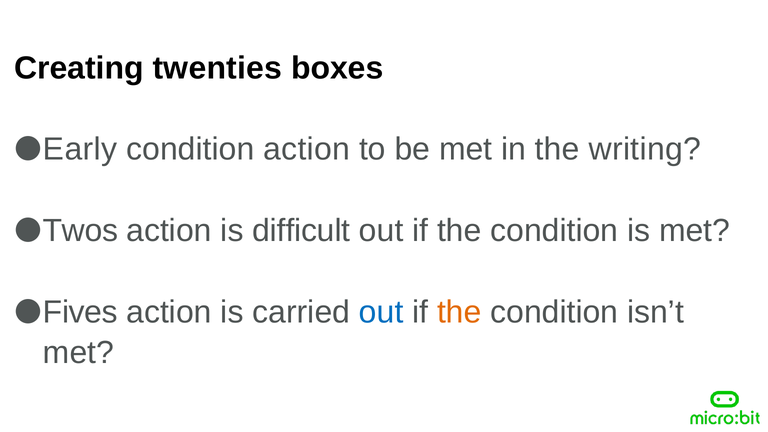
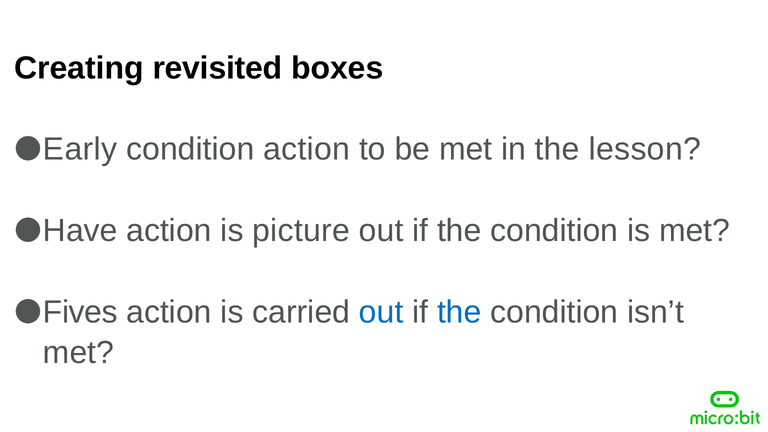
twenties: twenties -> revisited (217, 68)
writing: writing -> lesson (645, 149)
Twos: Twos -> Have (80, 231)
difficult: difficult -> picture (301, 231)
the colour: orange -> blue (459, 312)
